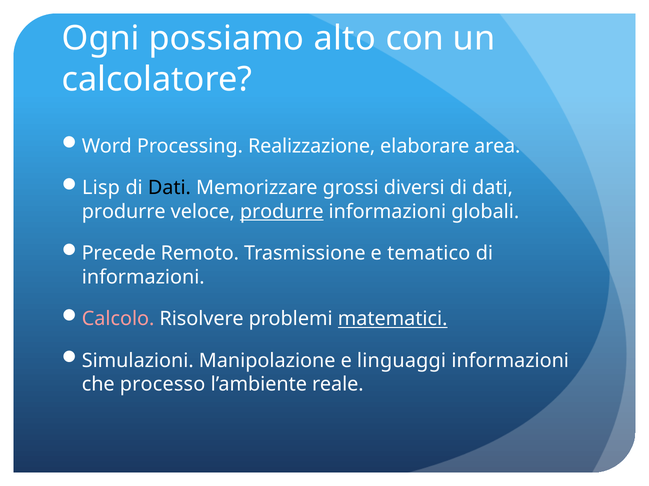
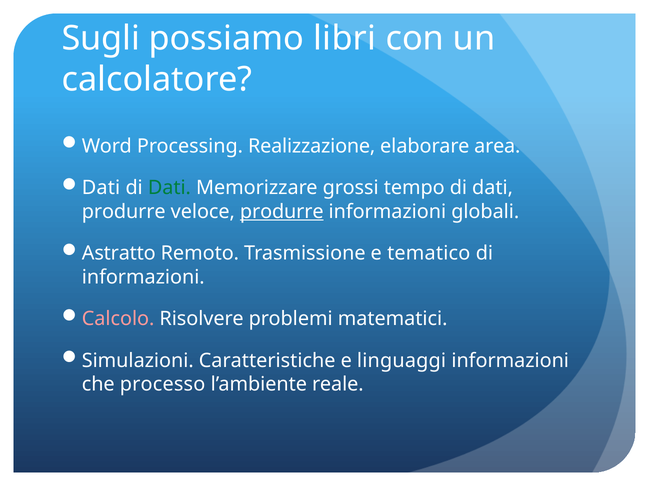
Ogni: Ogni -> Sugli (101, 39)
alto: alto -> libri (345, 39)
Lisp: Lisp -> Dati (101, 188)
Dati colour: black -> green (169, 188)
diversi: diversi -> tempo (414, 188)
Precede: Precede -> Astratto (119, 254)
matematici underline: present -> none (393, 319)
Manipolazione: Manipolazione -> Caratteristiche (267, 361)
